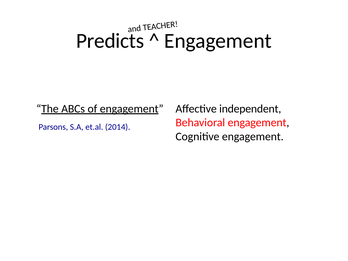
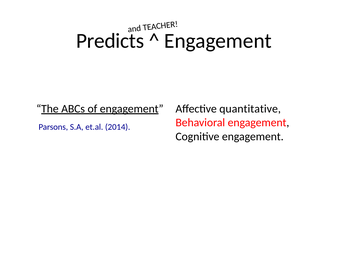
independent: independent -> quantitative (250, 109)
